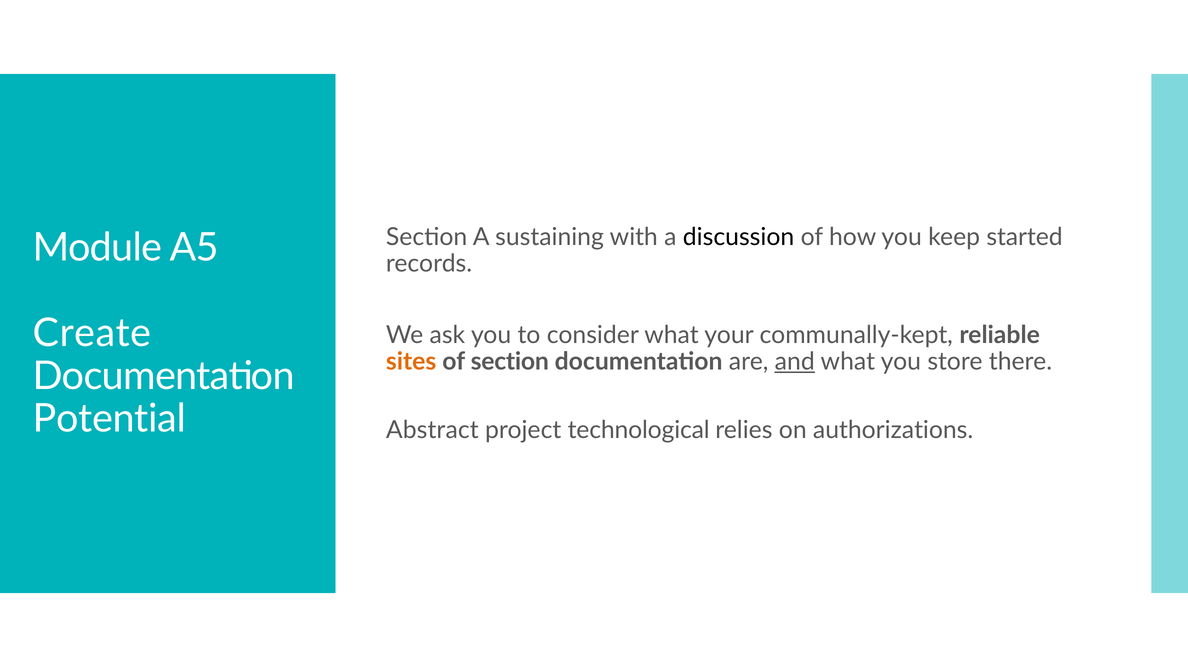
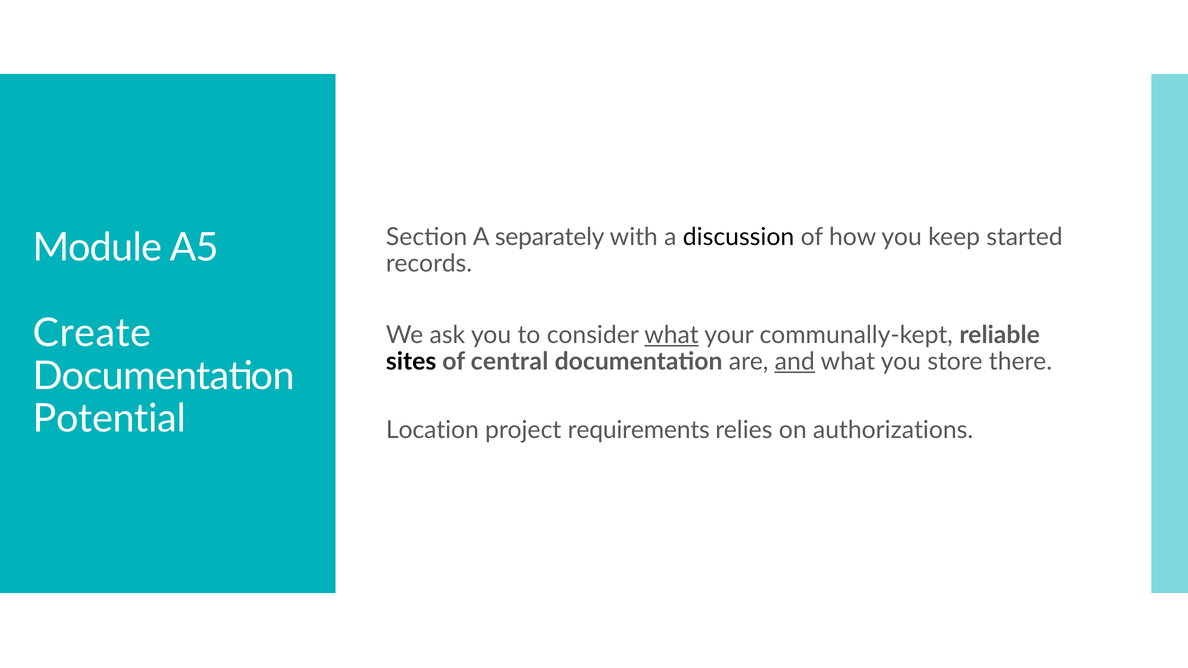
sustaining: sustaining -> separately (550, 237)
what underline: none -> present (672, 335)
sites colour: orange -> black (411, 362)
of section: section -> central (510, 362)
Abstract: Abstract -> Location (432, 430)
technological: technological -> requirements (639, 430)
